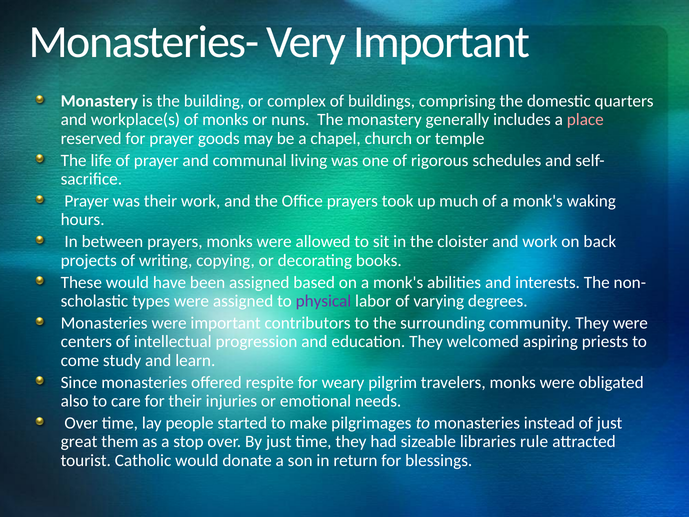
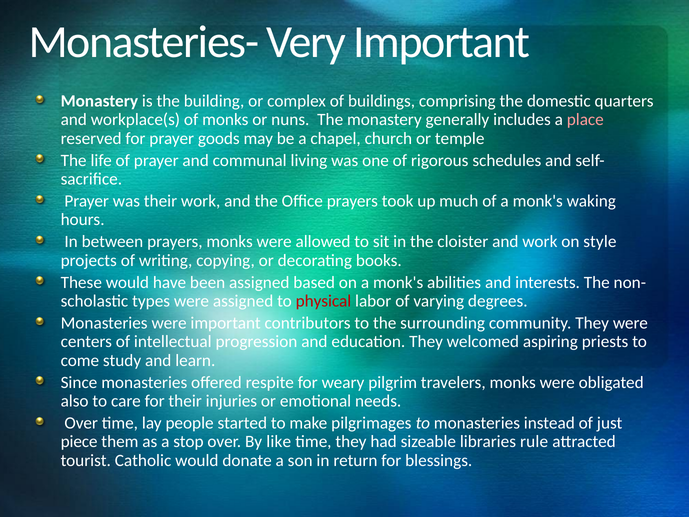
back: back -> style (600, 242)
physical colour: purple -> red (323, 301)
great: great -> piece (79, 442)
By just: just -> like (279, 442)
